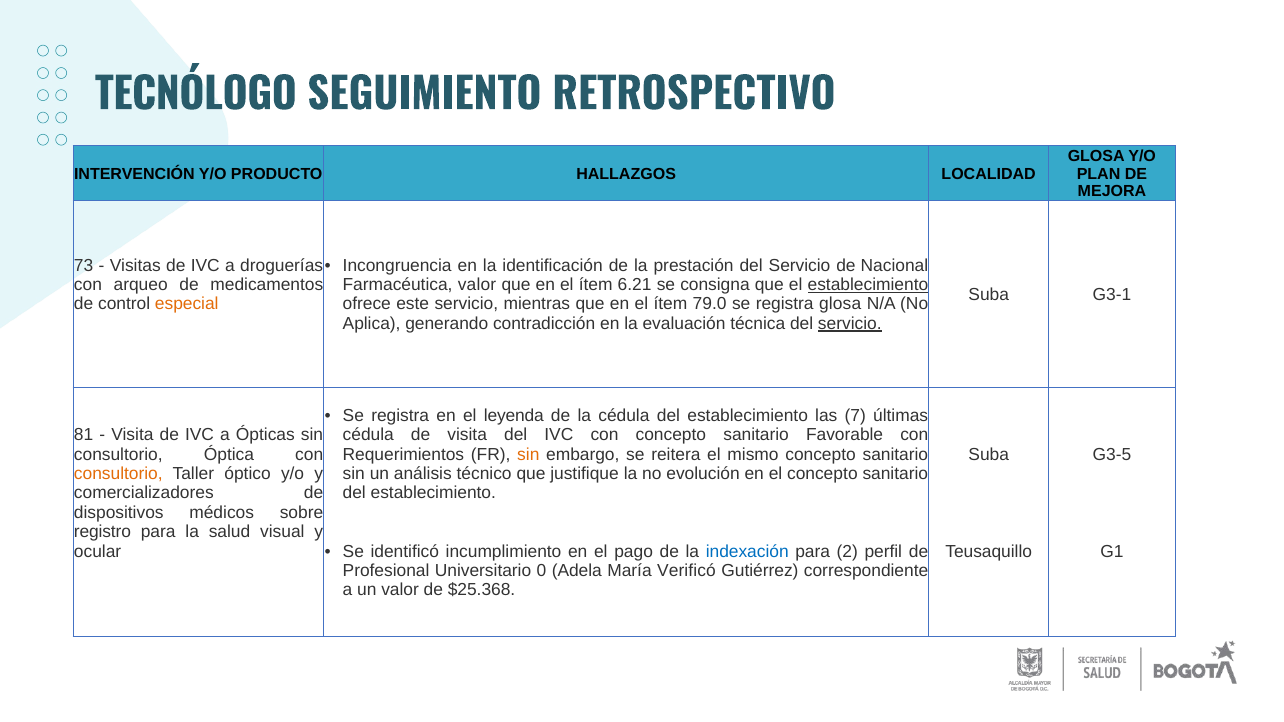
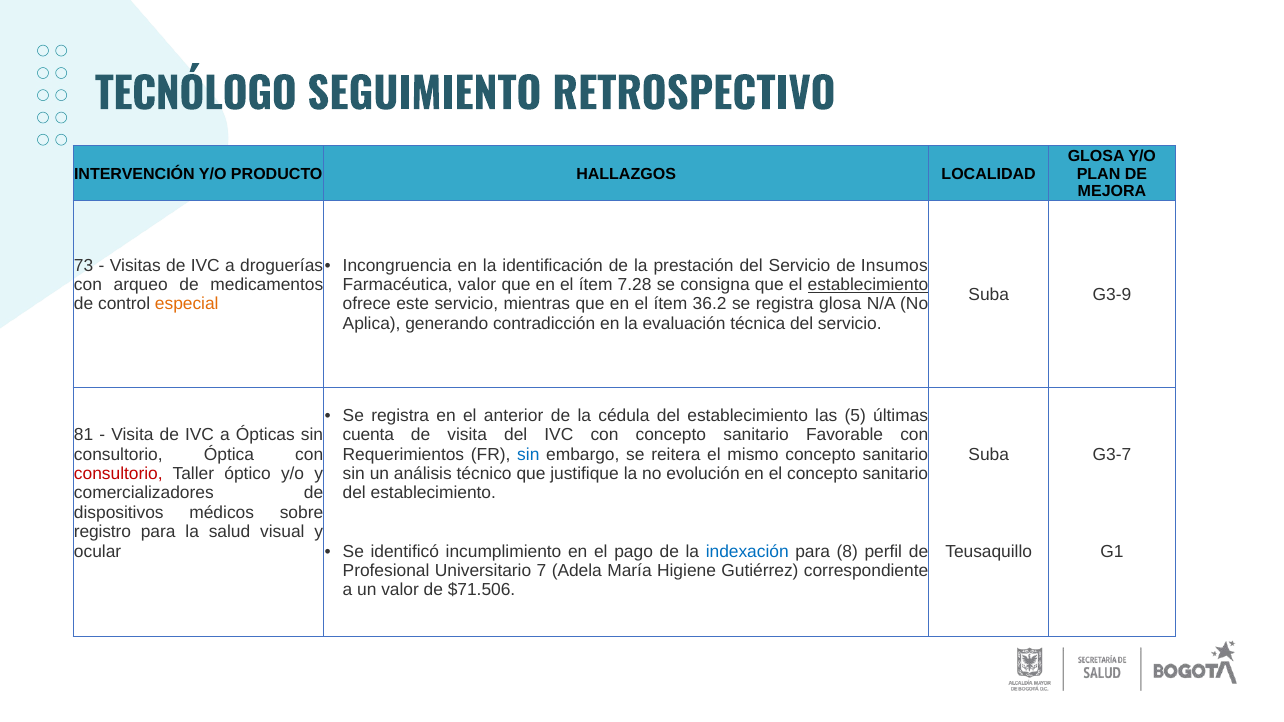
Nacional: Nacional -> Insumos (894, 265)
6.21: 6.21 -> 7.28 (635, 285)
G3-1: G3-1 -> G3-9 (1112, 295)
79.0: 79.0 -> 36.2 (710, 304)
servicio underline: present -> none (850, 324)
leyenda: leyenda -> anterior (514, 416)
7: 7 -> 5 (855, 416)
cédula: cédula -> cuenta (368, 435)
sin colour: orange -> blue (528, 455)
G3-5: G3-5 -> G3-7 (1112, 455)
consultorio colour: orange -> red (118, 474)
2: 2 -> 8 (847, 552)
0: 0 -> 7 (542, 571)
Verificó: Verificó -> Higiene (687, 571)
$25.368: $25.368 -> $71.506 (482, 590)
